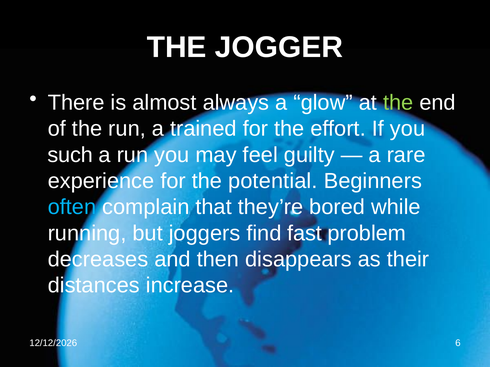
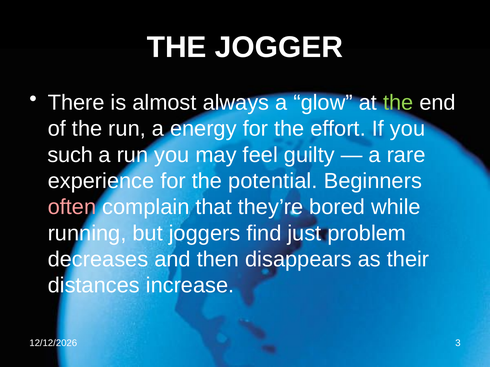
trained: trained -> energy (203, 129)
often colour: light blue -> pink (72, 207)
fast: fast -> just (304, 233)
6: 6 -> 3 (458, 344)
